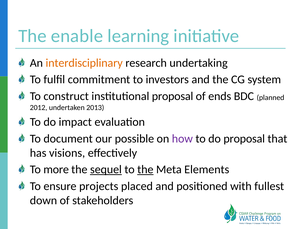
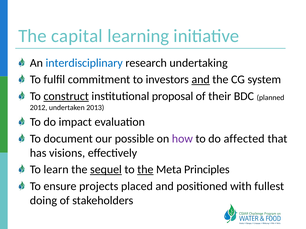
enable: enable -> capital (77, 36)
interdisciplinary colour: orange -> blue (84, 63)
and underline: none -> present (201, 80)
construct underline: none -> present (66, 96)
ends: ends -> their (220, 96)
do proposal: proposal -> affected (244, 139)
more: more -> learn (56, 170)
Elements: Elements -> Principles (207, 170)
down: down -> doing (43, 201)
